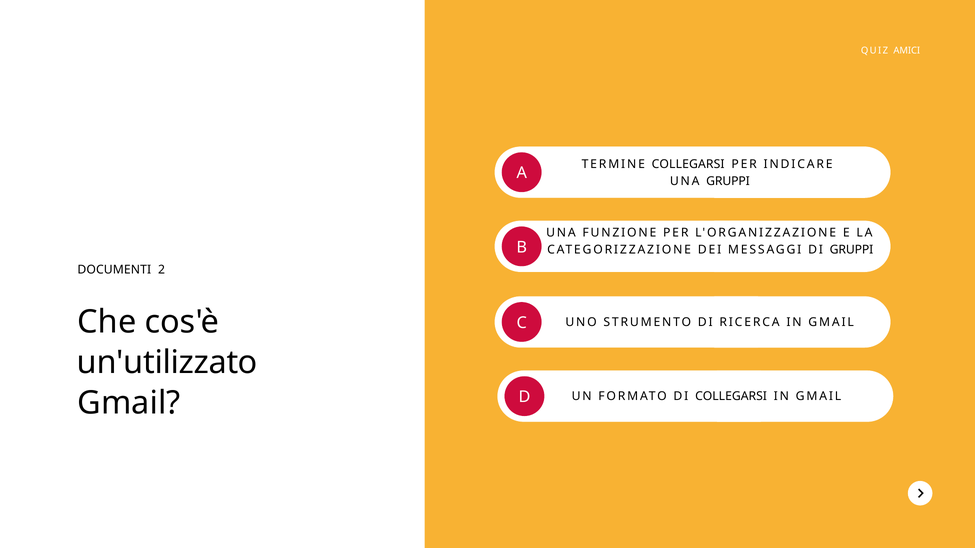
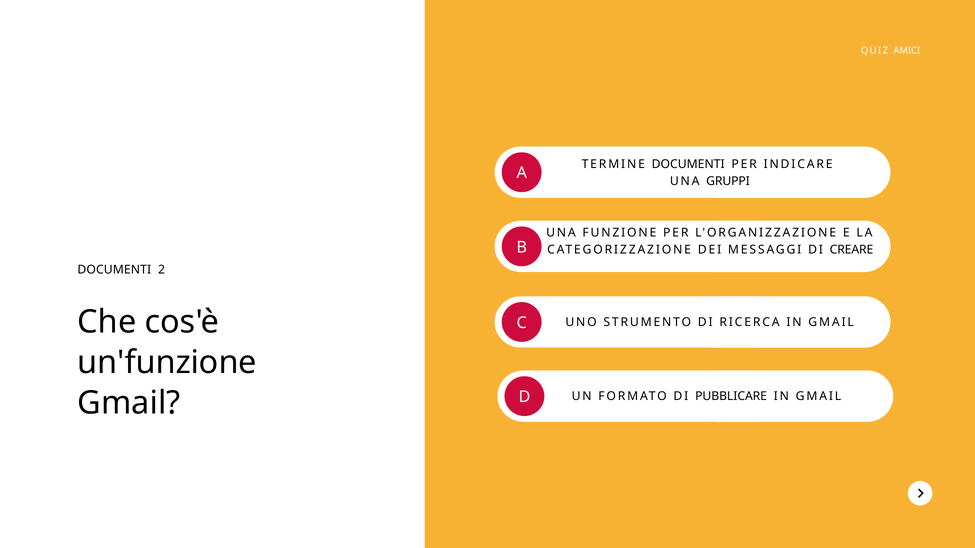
TERMINE COLLEGARSI: COLLEGARSI -> DOCUMENTI (688, 164)
DI GRUPPI: GRUPPI -> CREARE (852, 250)
un'utilizzato: un'utilizzato -> un'funzione (167, 363)
DI COLLEGARSI: COLLEGARSI -> PUBBLICARE (731, 397)
